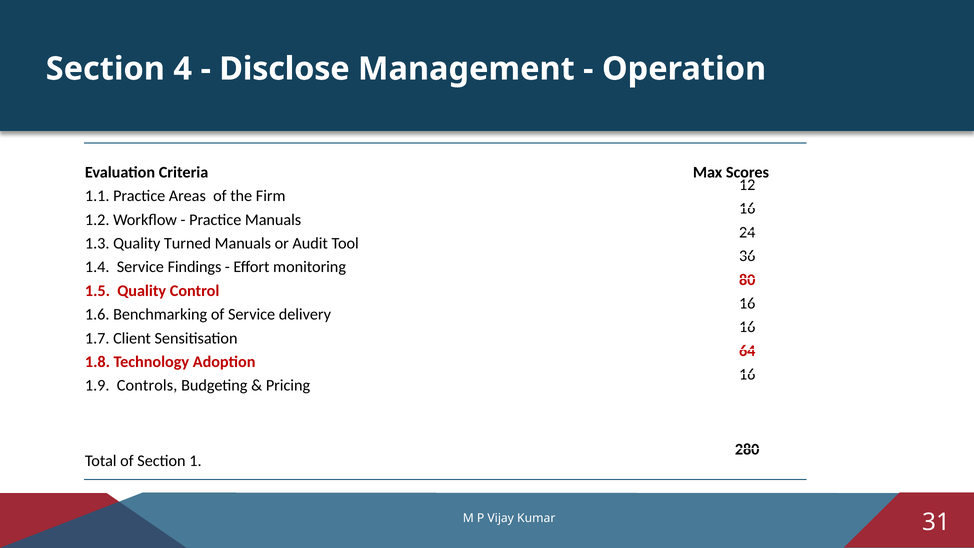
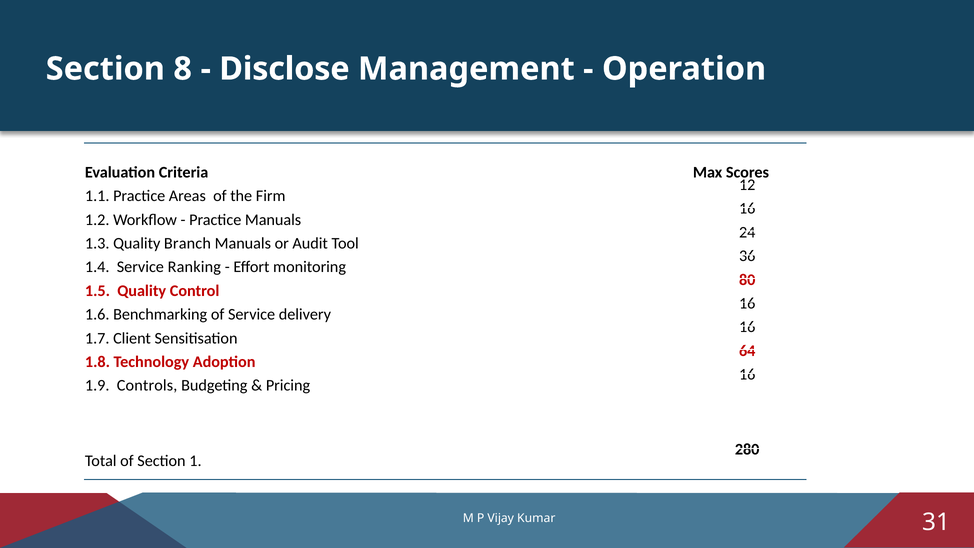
4: 4 -> 8 (183, 69)
Turned: Turned -> Branch (187, 243)
Findings: Findings -> Ranking (194, 267)
